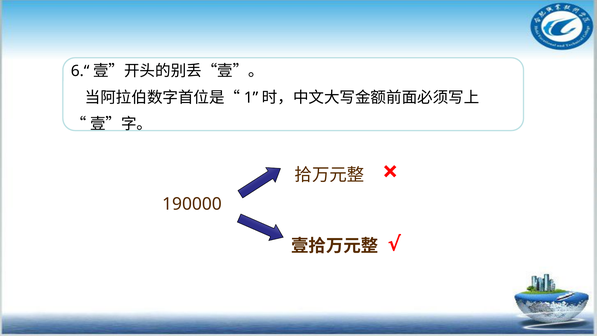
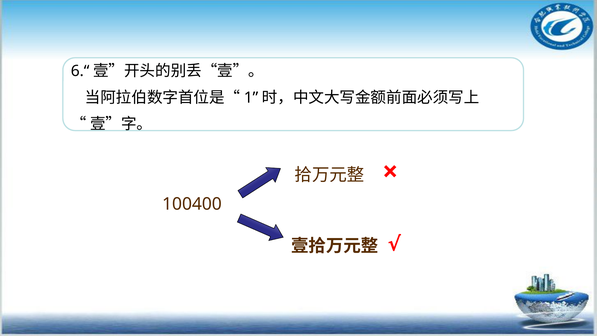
190000: 190000 -> 100400 (192, 204)
